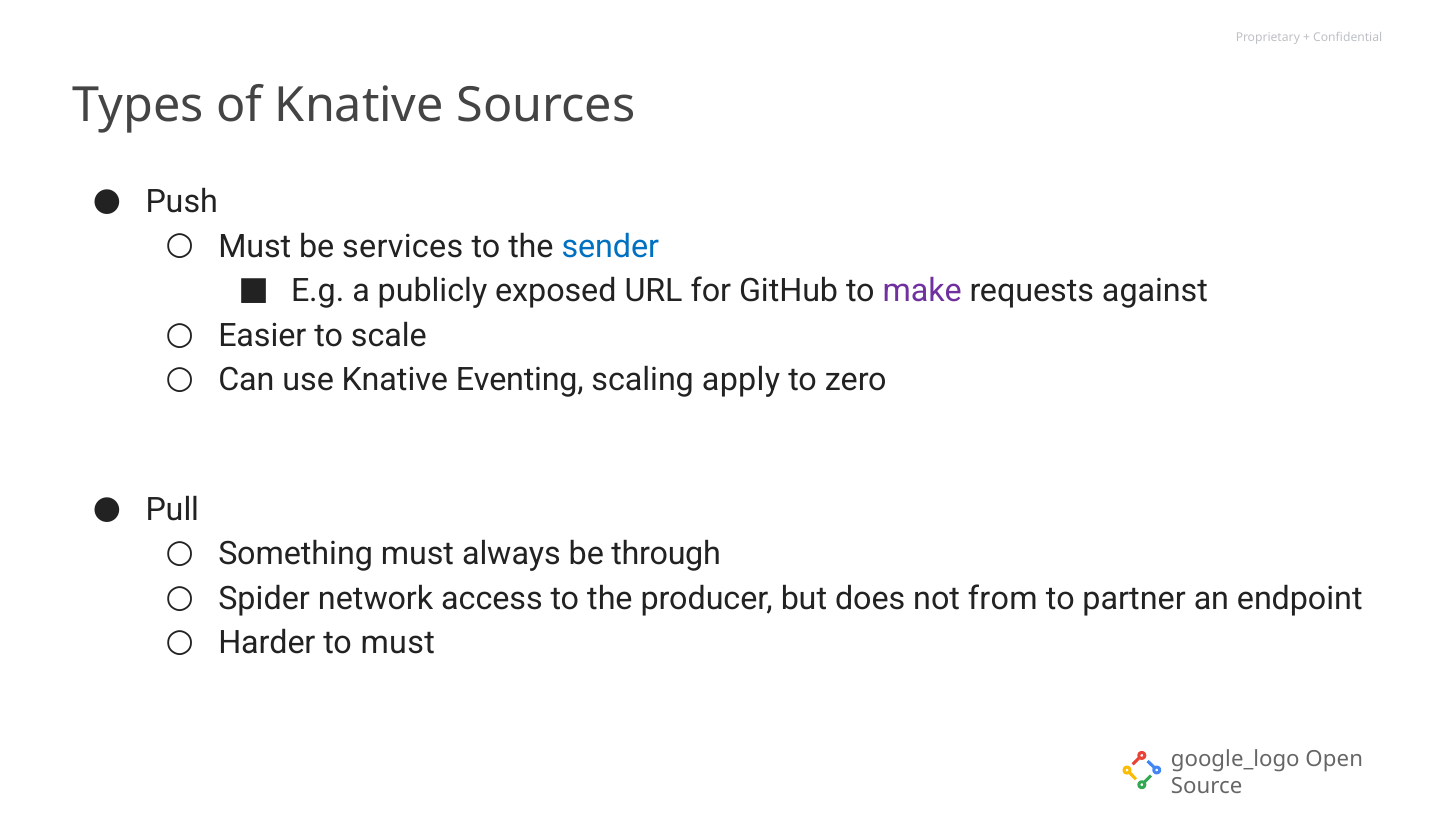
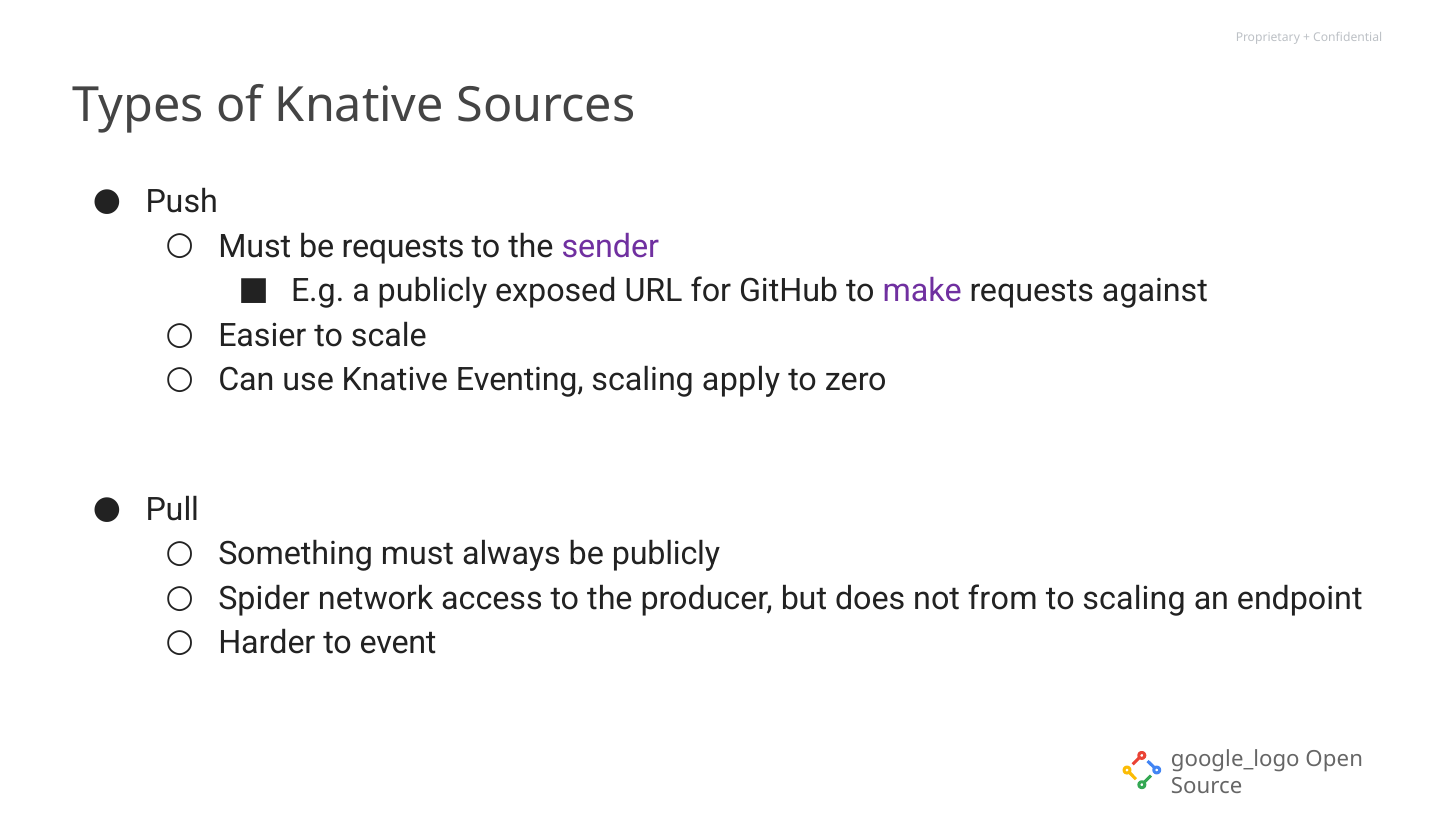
be services: services -> requests (403, 247)
sender colour: blue -> purple (610, 247)
be through: through -> publicly (666, 554)
to partner: partner -> scaling (1134, 599)
to must: must -> event (398, 644)
